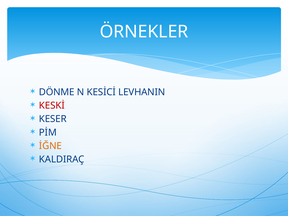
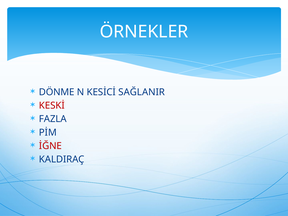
LEVHANIN: LEVHANIN -> SAĞLANIR (142, 92)
KESER: KESER -> FAZLA (53, 119)
İĞNE colour: orange -> red (50, 146)
